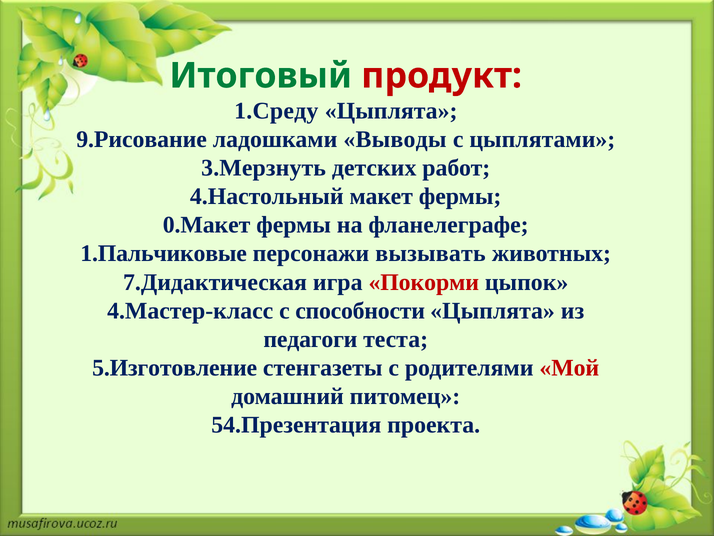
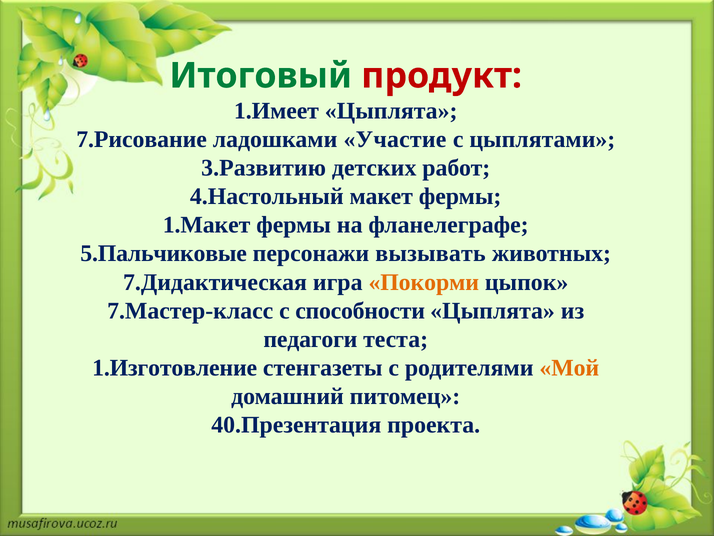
1.Среду: 1.Среду -> 1.Имеет (276, 111)
9.Рисование: 9.Рисование -> 7.Рисование (142, 139)
Выводы: Выводы -> Участие (395, 139)
3.Мерзнуть: 3.Мерзнуть -> 3.Развитию (264, 168)
0.Макет: 0.Макет -> 1.Макет (207, 225)
1.Пальчиковые: 1.Пальчиковые -> 5.Пальчиковые (164, 253)
Покорми colour: red -> orange (424, 282)
4.Мастер-класс: 4.Мастер-класс -> 7.Мастер-класс (190, 310)
5.Изготовление: 5.Изготовление -> 1.Изготовление (175, 368)
Мой colour: red -> orange (569, 368)
54.Презентация: 54.Презентация -> 40.Презентация (296, 425)
